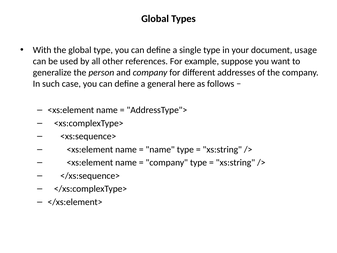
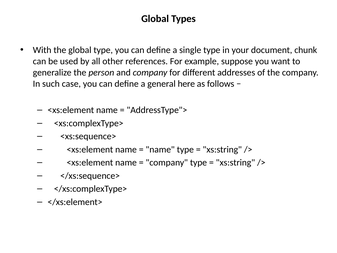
usage: usage -> chunk (306, 50)
